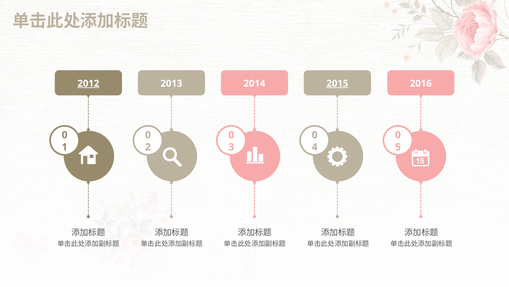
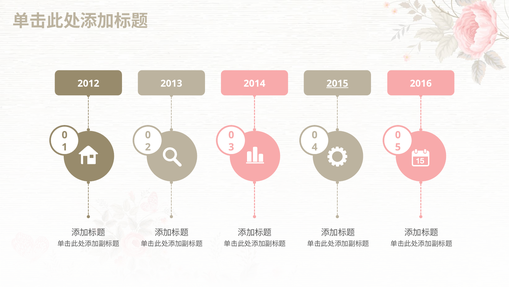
2012 underline: present -> none (88, 83)
